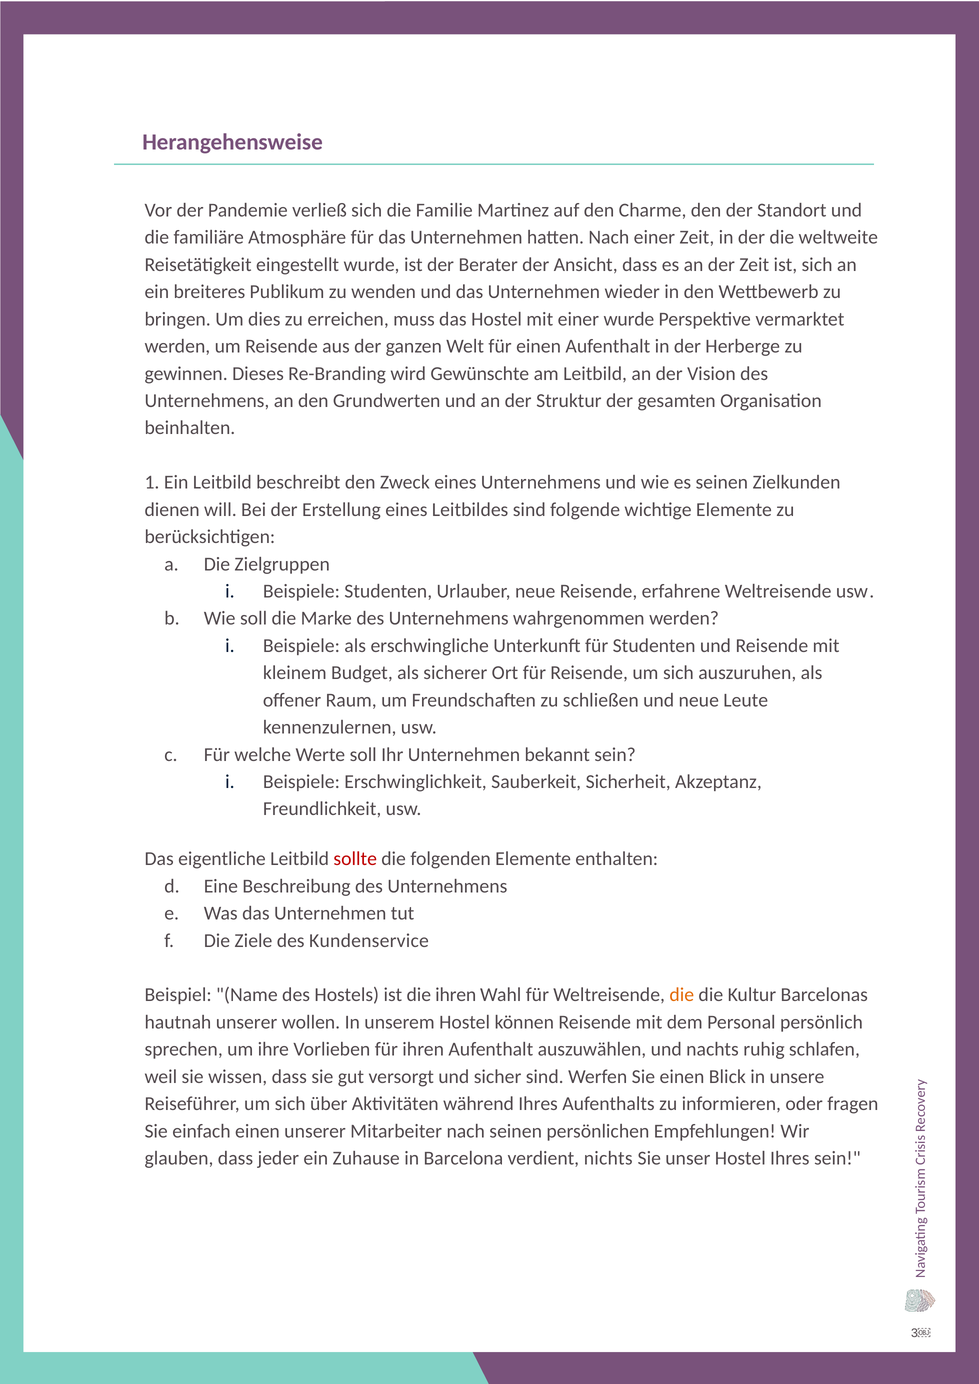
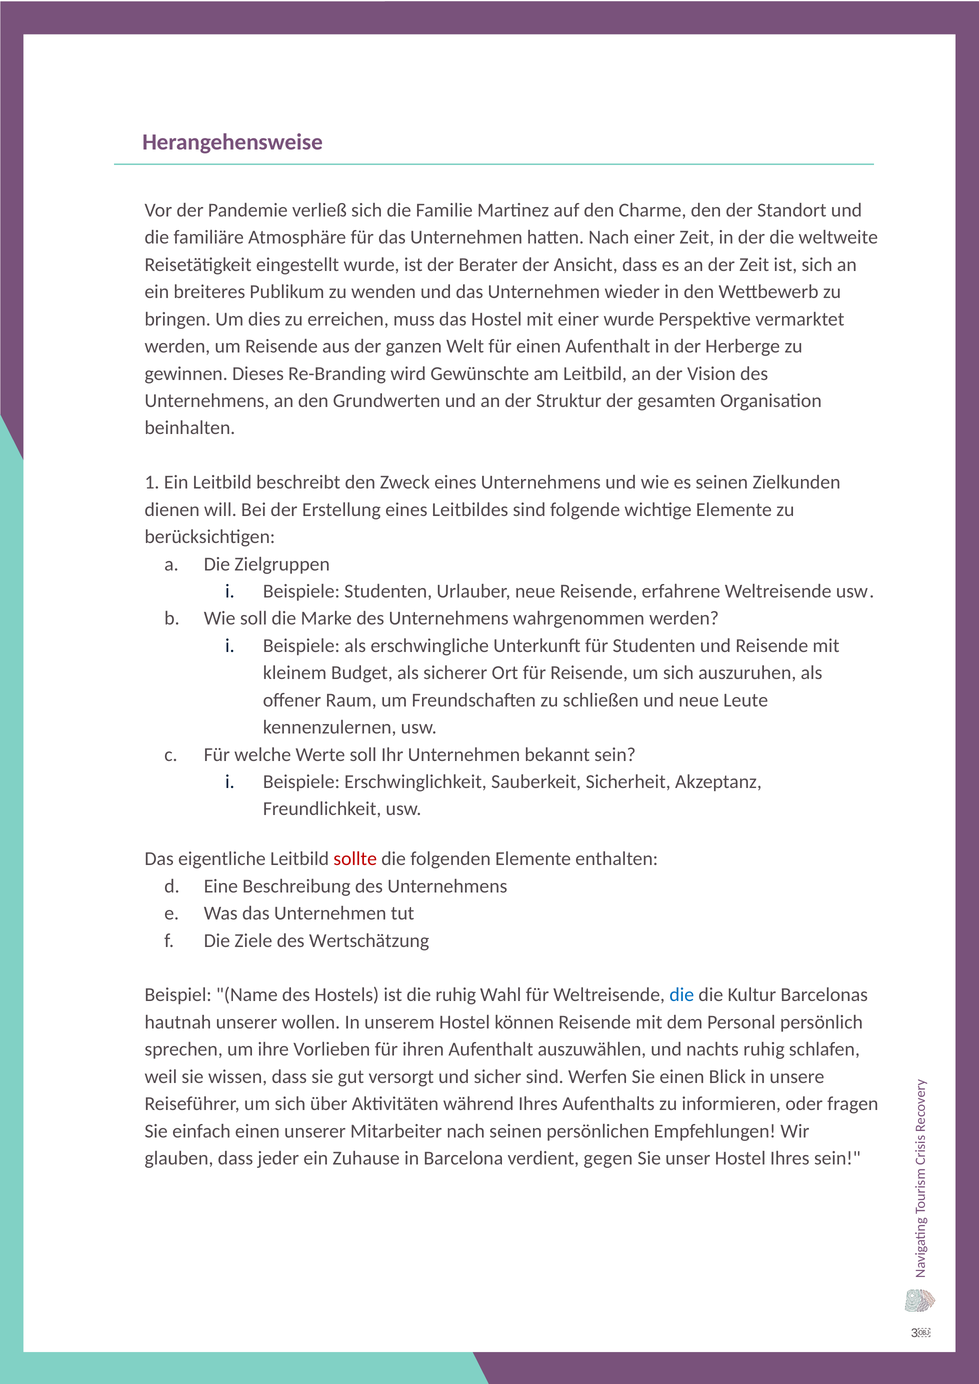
Kundenservice: Kundenservice -> Wertschätzung (369, 941)
die ihren: ihren -> ruhig (456, 995)
die colour: orange -> blue (682, 995)
nichts: nichts -> gegen (608, 1159)
